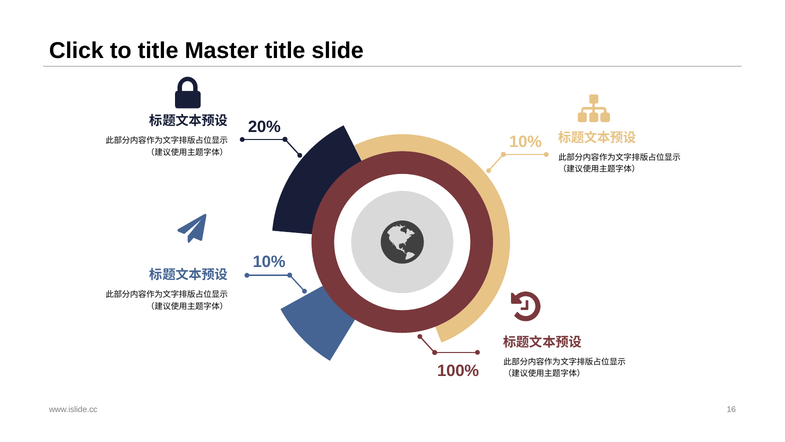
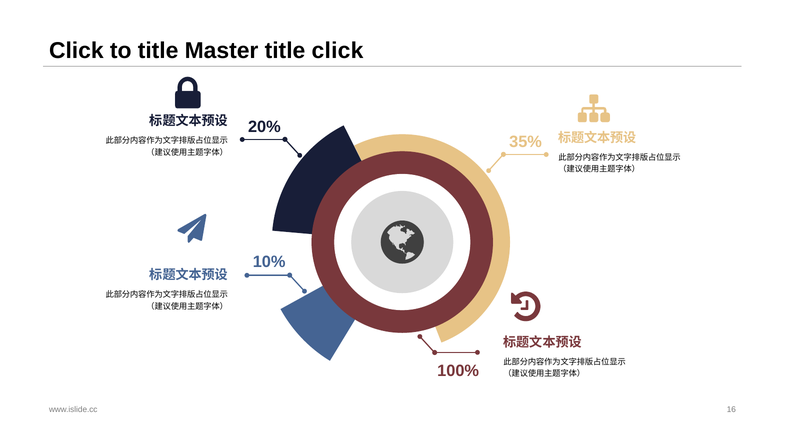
title slide: slide -> click (338, 51)
10%: 10% -> 35% (526, 142)
